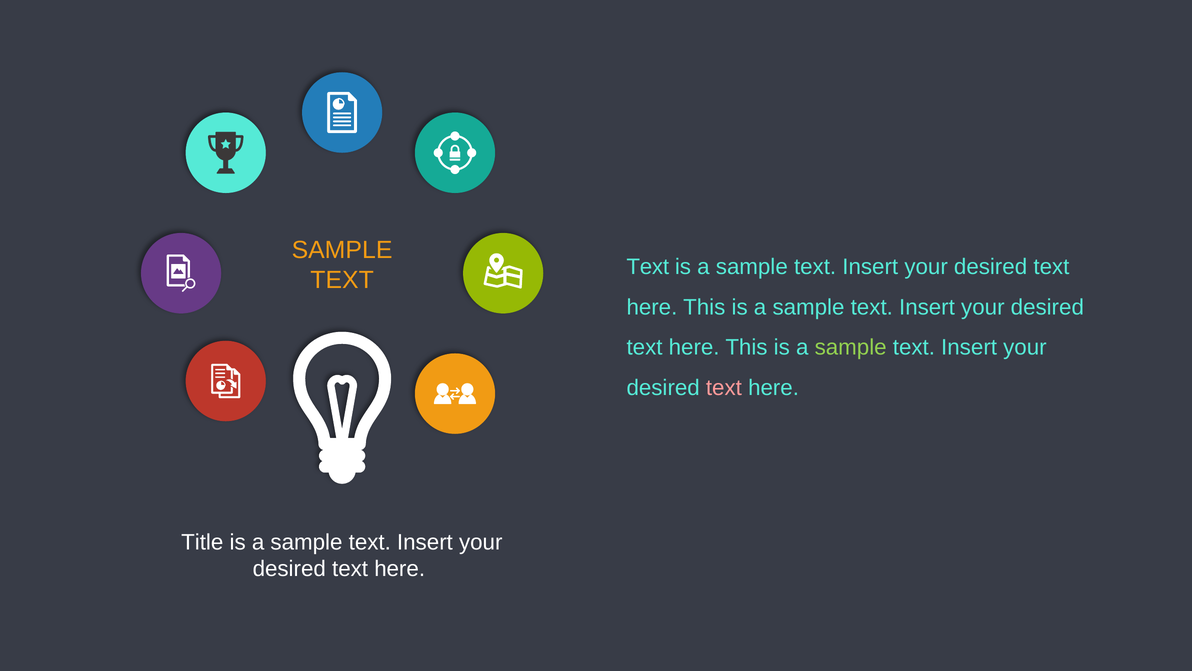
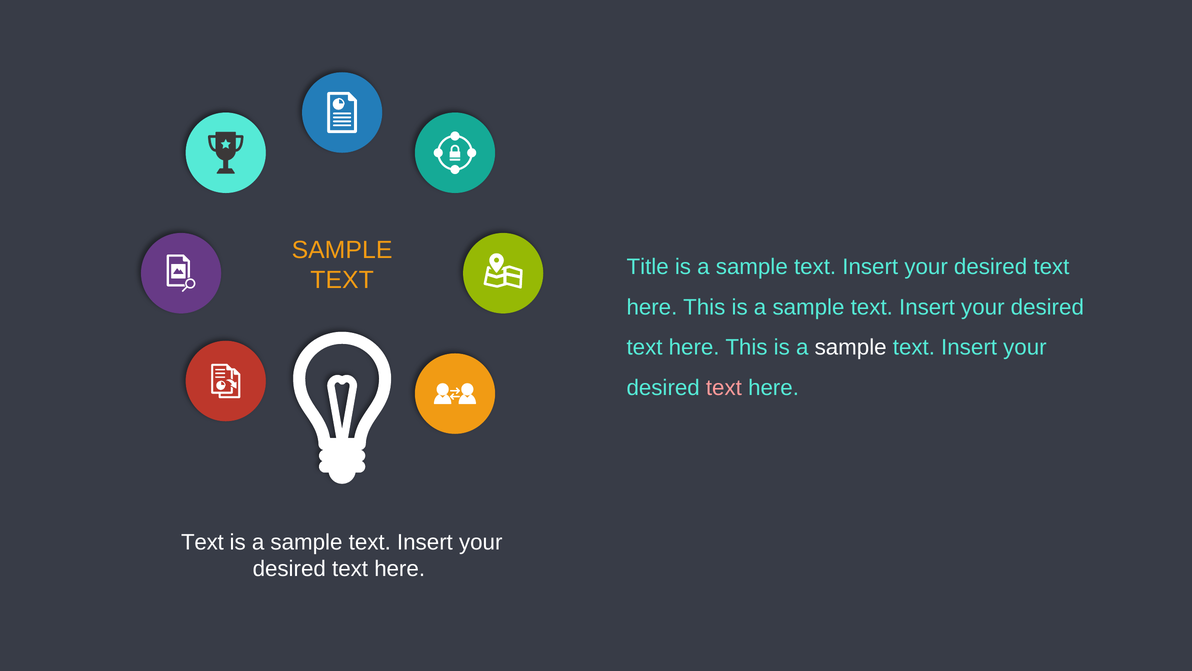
Text: Text -> Title (648, 267)
sample colour: light green -> white (851, 347)
Title: Title -> Text (202, 542)
